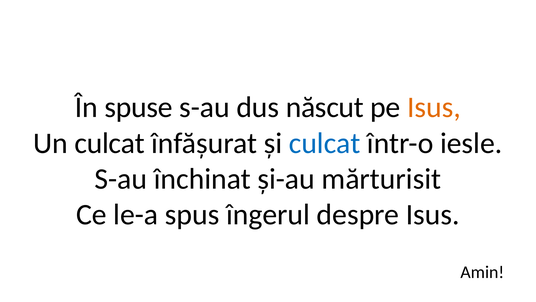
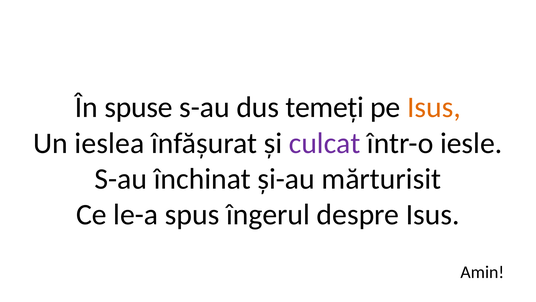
născut: născut -> temeți (325, 107)
Un culcat: culcat -> ieslea (109, 143)
culcat colour: blue -> purple (325, 143)
